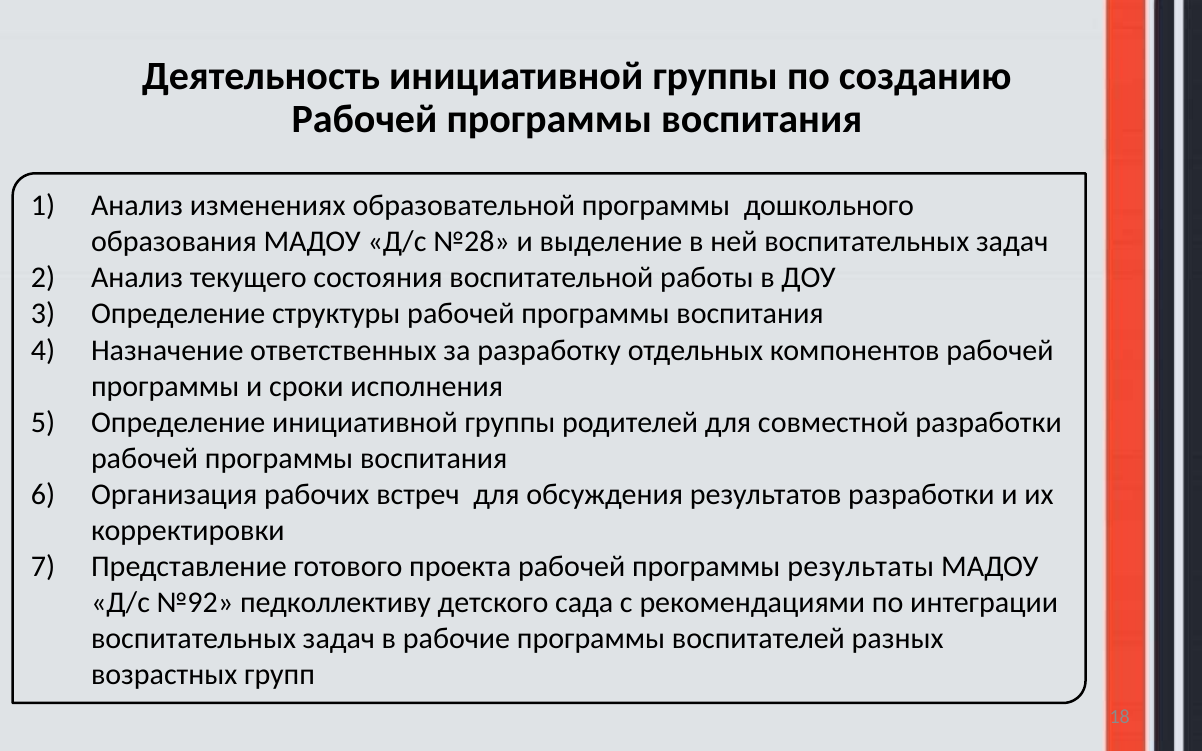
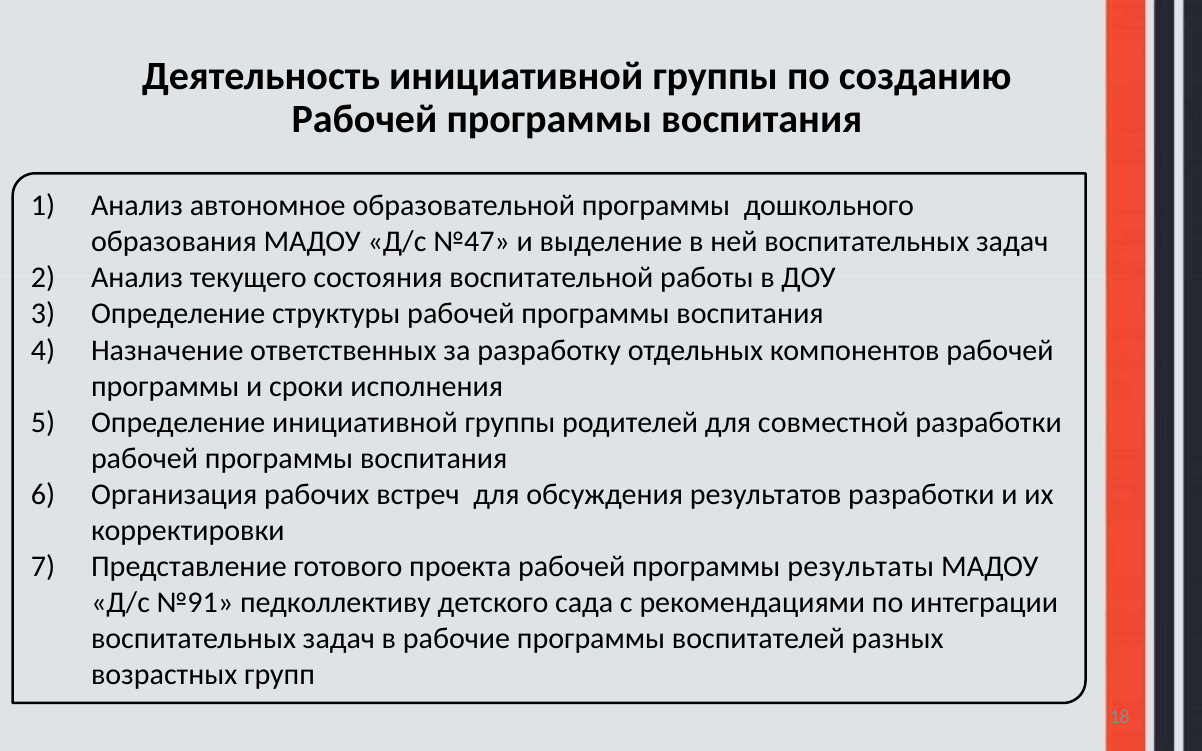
изменениях: изменениях -> автономное (268, 206)
№28: №28 -> №47 (472, 242)
№92: №92 -> №91 (195, 603)
